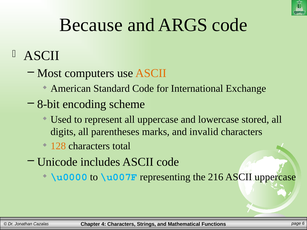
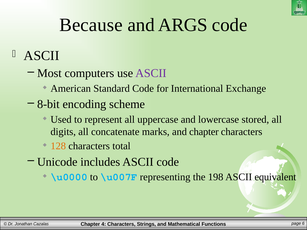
ASCII colour: orange -> purple (151, 73)
parentheses: parentheses -> concatenate (115, 132)
and invalid: invalid -> chapter (204, 132)
216: 216 -> 198 (216, 177)
ASCII uppercase: uppercase -> equivalent (275, 177)
